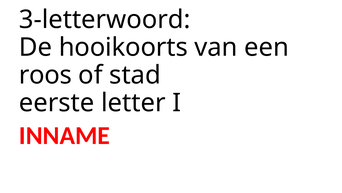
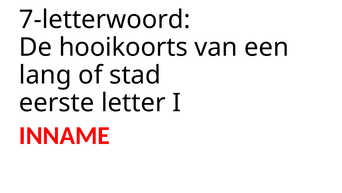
3-letterwoord: 3-letterwoord -> 7-letterwoord (105, 19)
roos: roos -> lang (45, 75)
